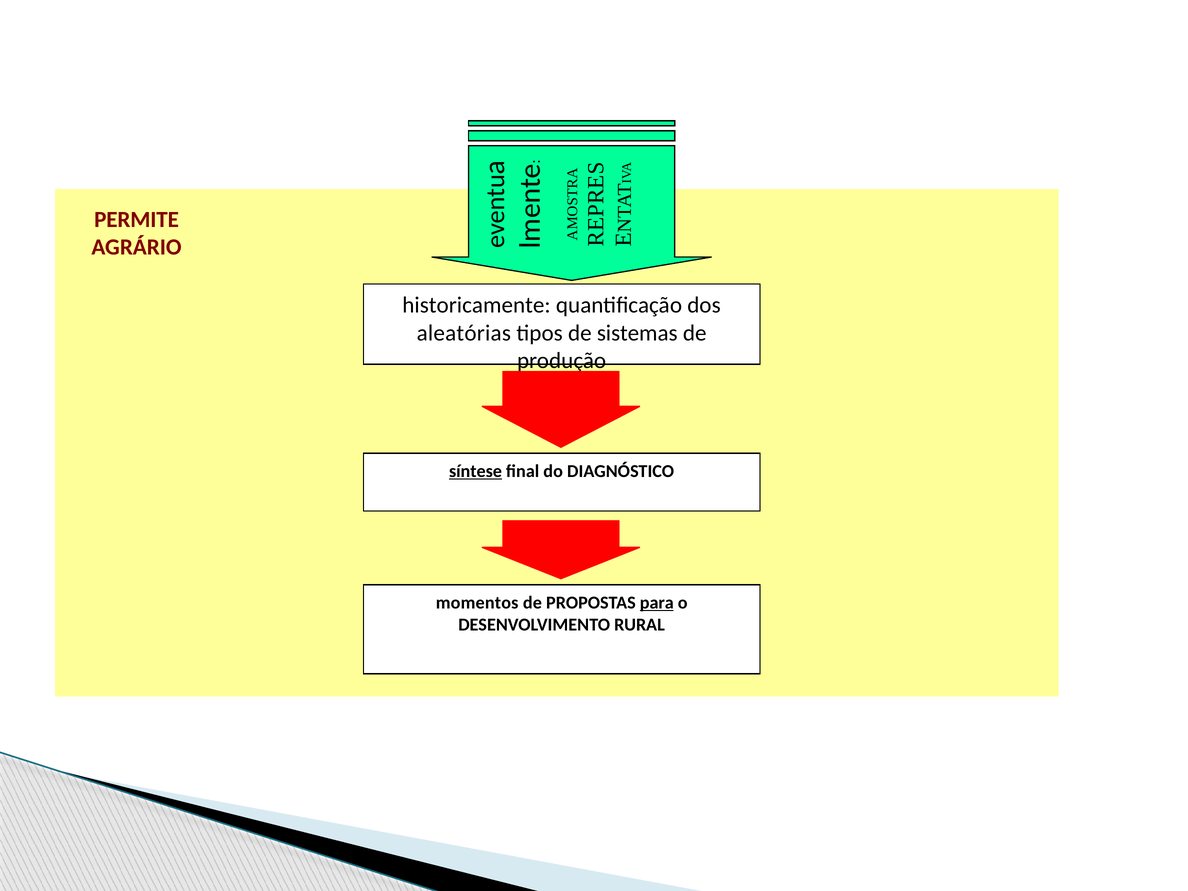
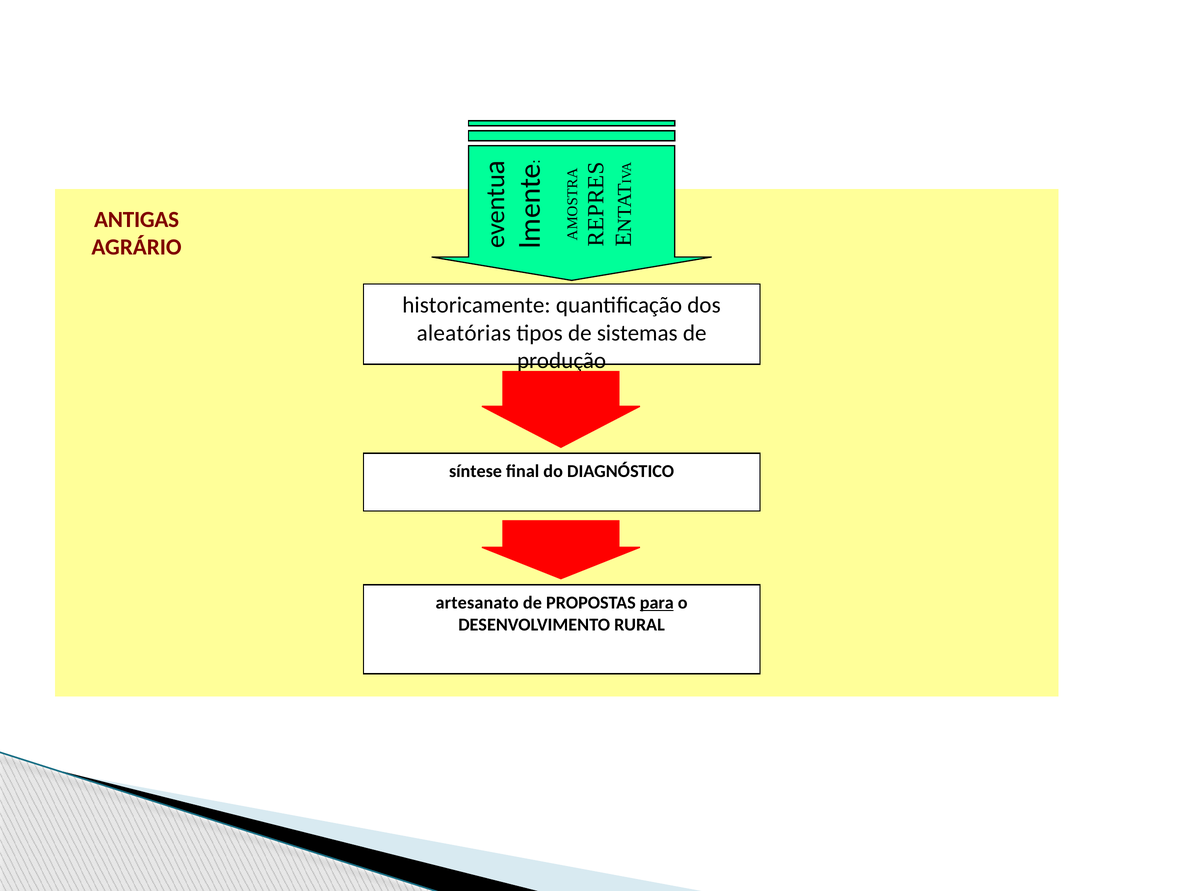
PERMITE: PERMITE -> ANTIGAS (137, 219)
síntese underline: present -> none (475, 471)
momentos: momentos -> artesanato (477, 603)
